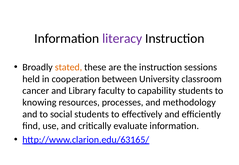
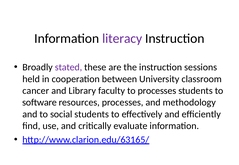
stated colour: orange -> purple (69, 67)
to capability: capability -> processes (157, 91)
knowing: knowing -> software (40, 103)
